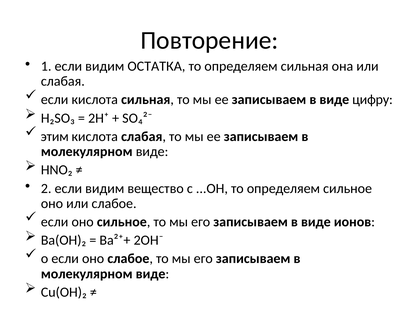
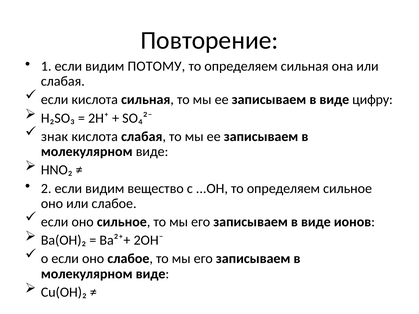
ОСТАТКА: ОСТАТКА -> ПОТОМУ (156, 66)
этим: этим -> знак (55, 137)
